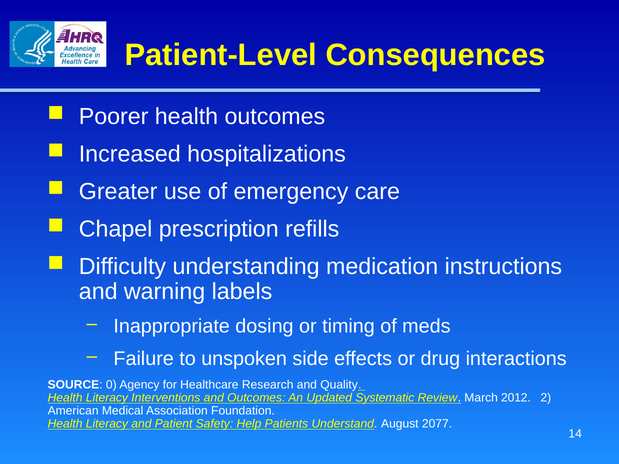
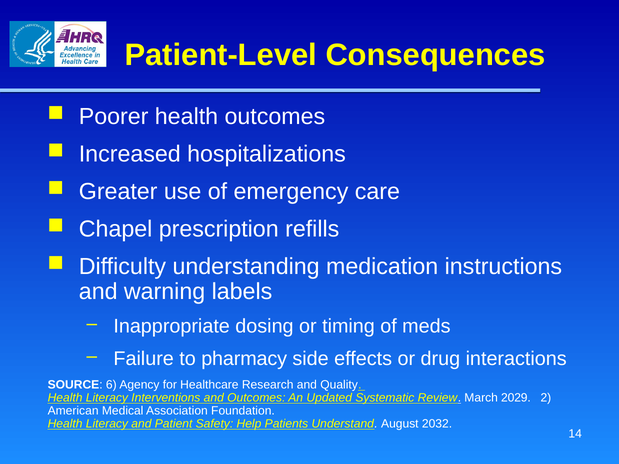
unspoken: unspoken -> pharmacy (244, 359)
0: 0 -> 6 (111, 385)
2012: 2012 -> 2029 (516, 398)
2077: 2077 -> 2032 (437, 424)
